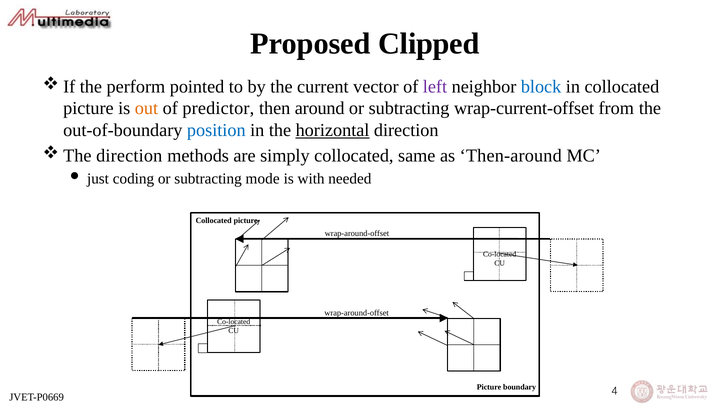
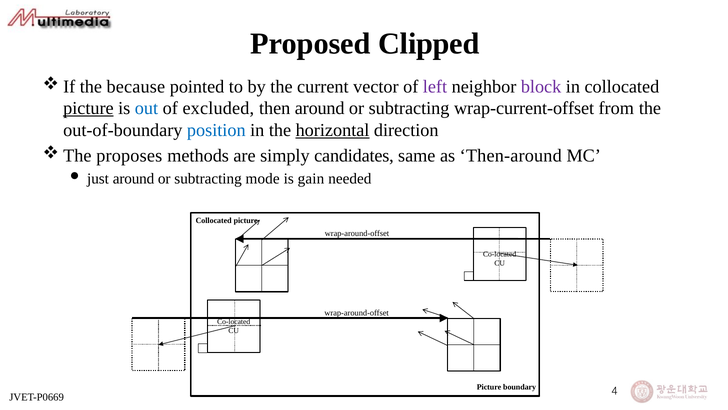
perform: perform -> because (136, 86)
block colour: blue -> purple (541, 86)
picture underline: none -> present (88, 108)
out colour: orange -> blue (146, 108)
predictor: predictor -> excluded (218, 108)
direction: direction -> proposes (129, 156)
simply collocated: collocated -> candidates (354, 156)
just coding: coding -> around (134, 178)
with: with -> gain (311, 178)
